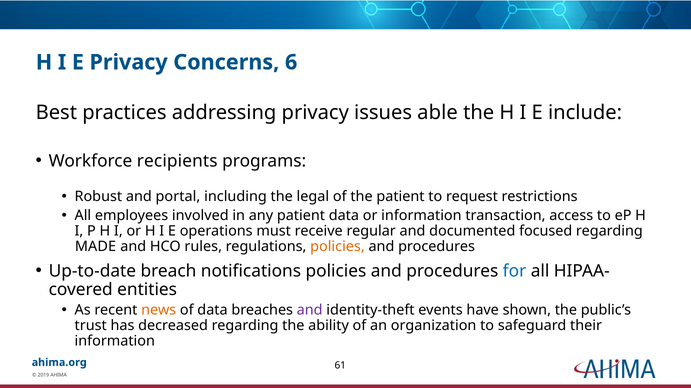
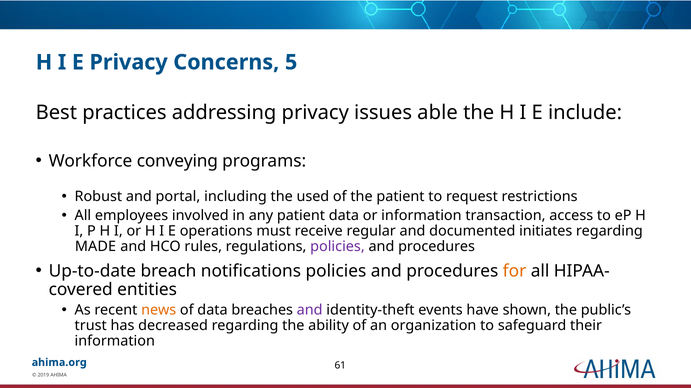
6: 6 -> 5 (291, 62)
recipients: recipients -> conveying (177, 161)
legal: legal -> used (313, 197)
focused: focused -> initiates (546, 232)
policies colour: orange -> purple (337, 247)
for colour: blue -> orange (515, 271)
